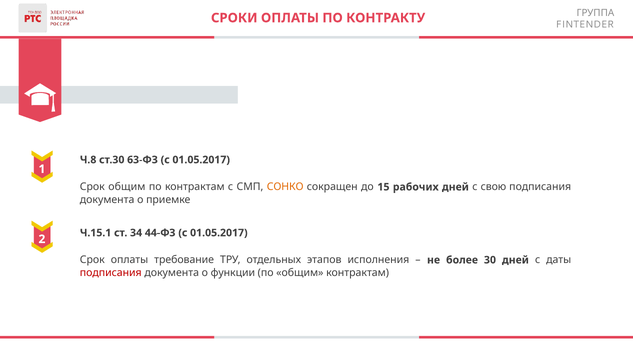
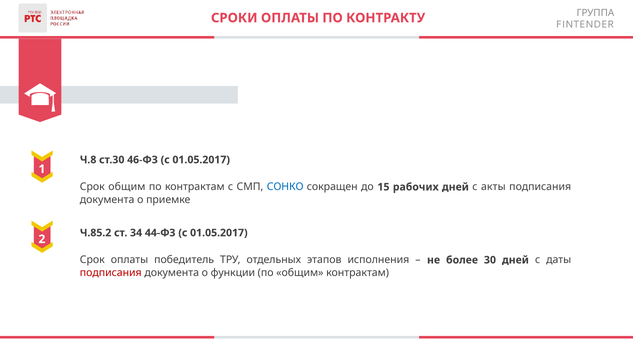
63-ФЗ: 63-ФЗ -> 46-ФЗ (143, 160)
СОНКО colour: orange -> blue (285, 187)
свою: свою -> акты (493, 187)
Ч.15.1: Ч.15.1 -> Ч.85.2 (96, 233)
требование: требование -> победитель (184, 260)
